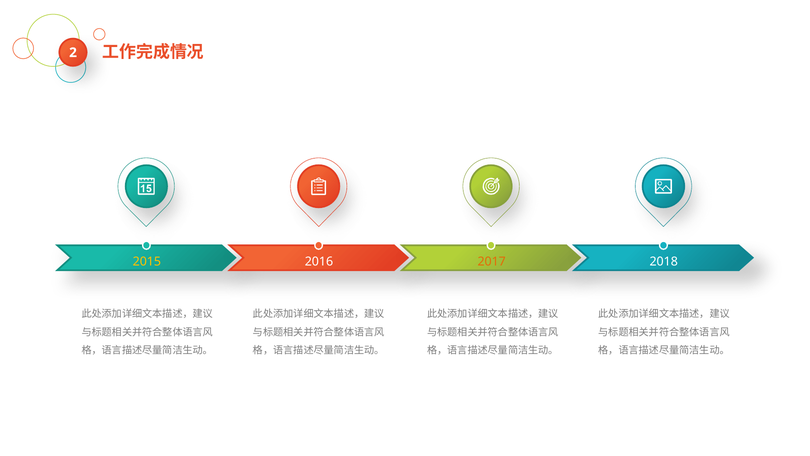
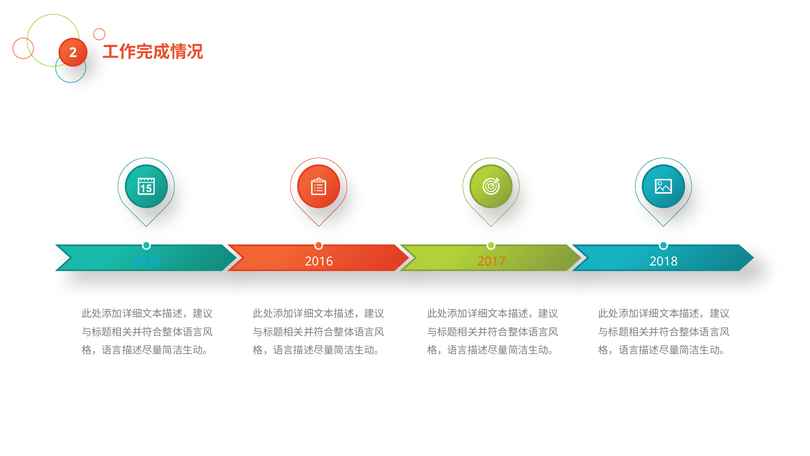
2015 colour: yellow -> light blue (147, 261)
